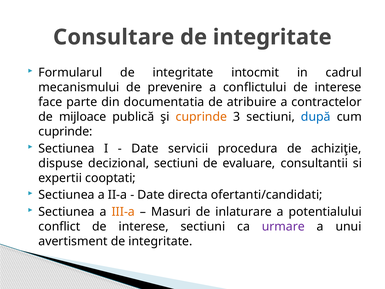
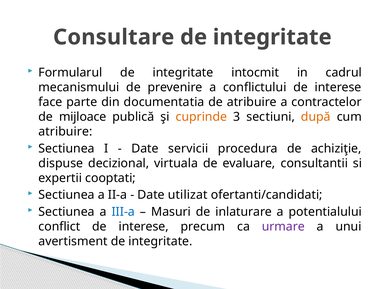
după colour: blue -> orange (316, 117)
cuprinde: cuprinde -> atribuire (65, 131)
decizional sectiuni: sectiuni -> virtuala (176, 163)
directa: directa -> utilizat (188, 195)
III-a colour: orange -> blue (123, 212)
interese sectiuni: sectiuni -> precum (203, 226)
